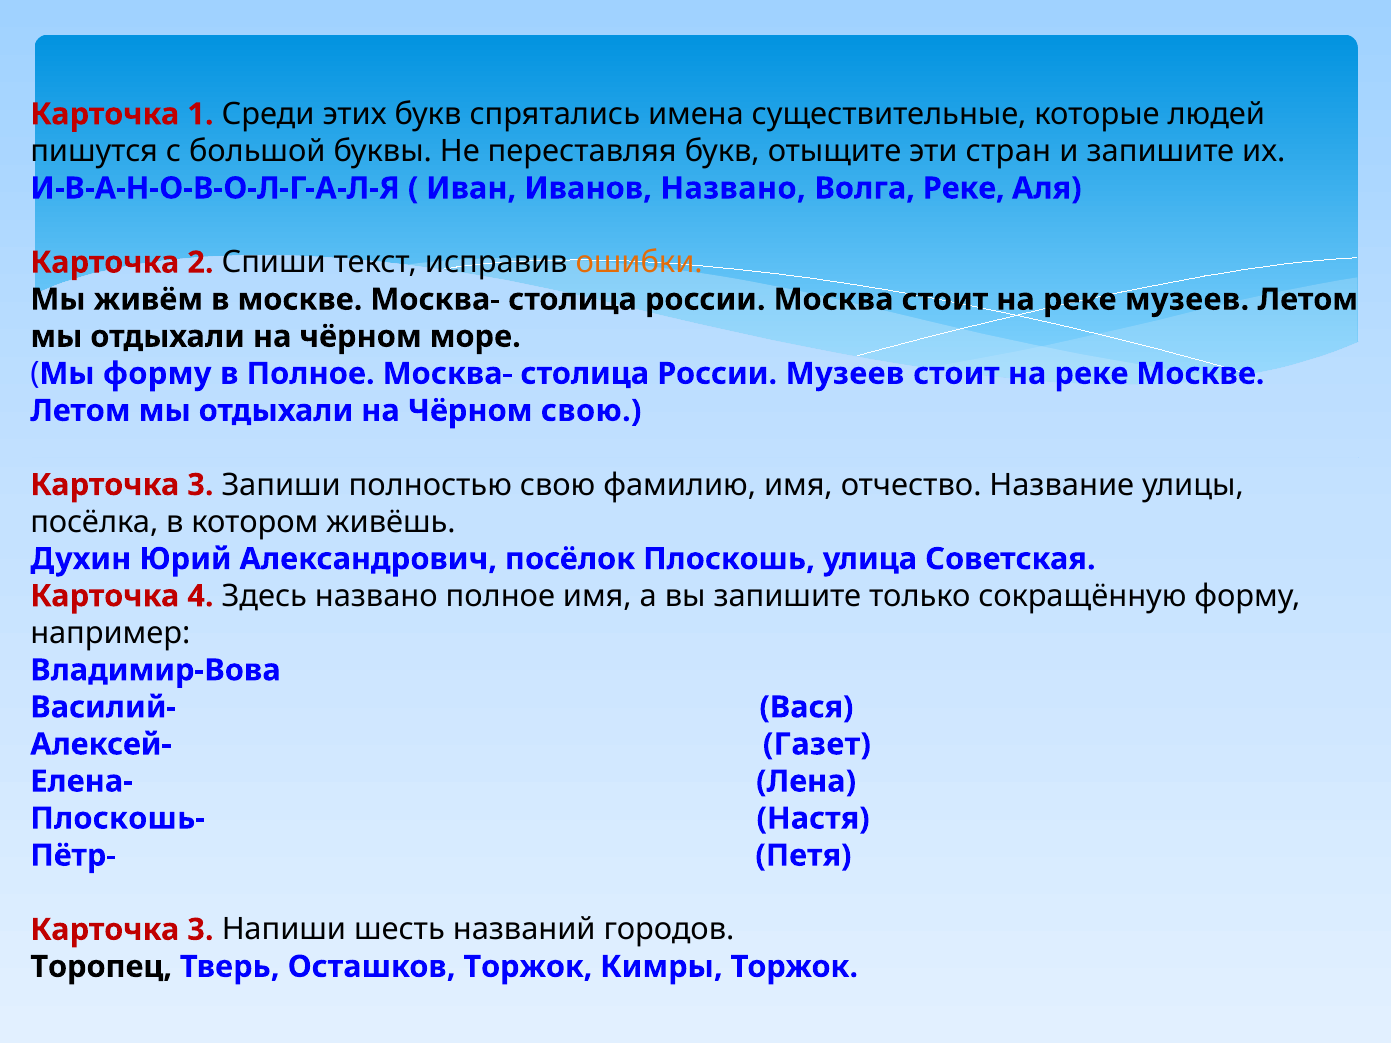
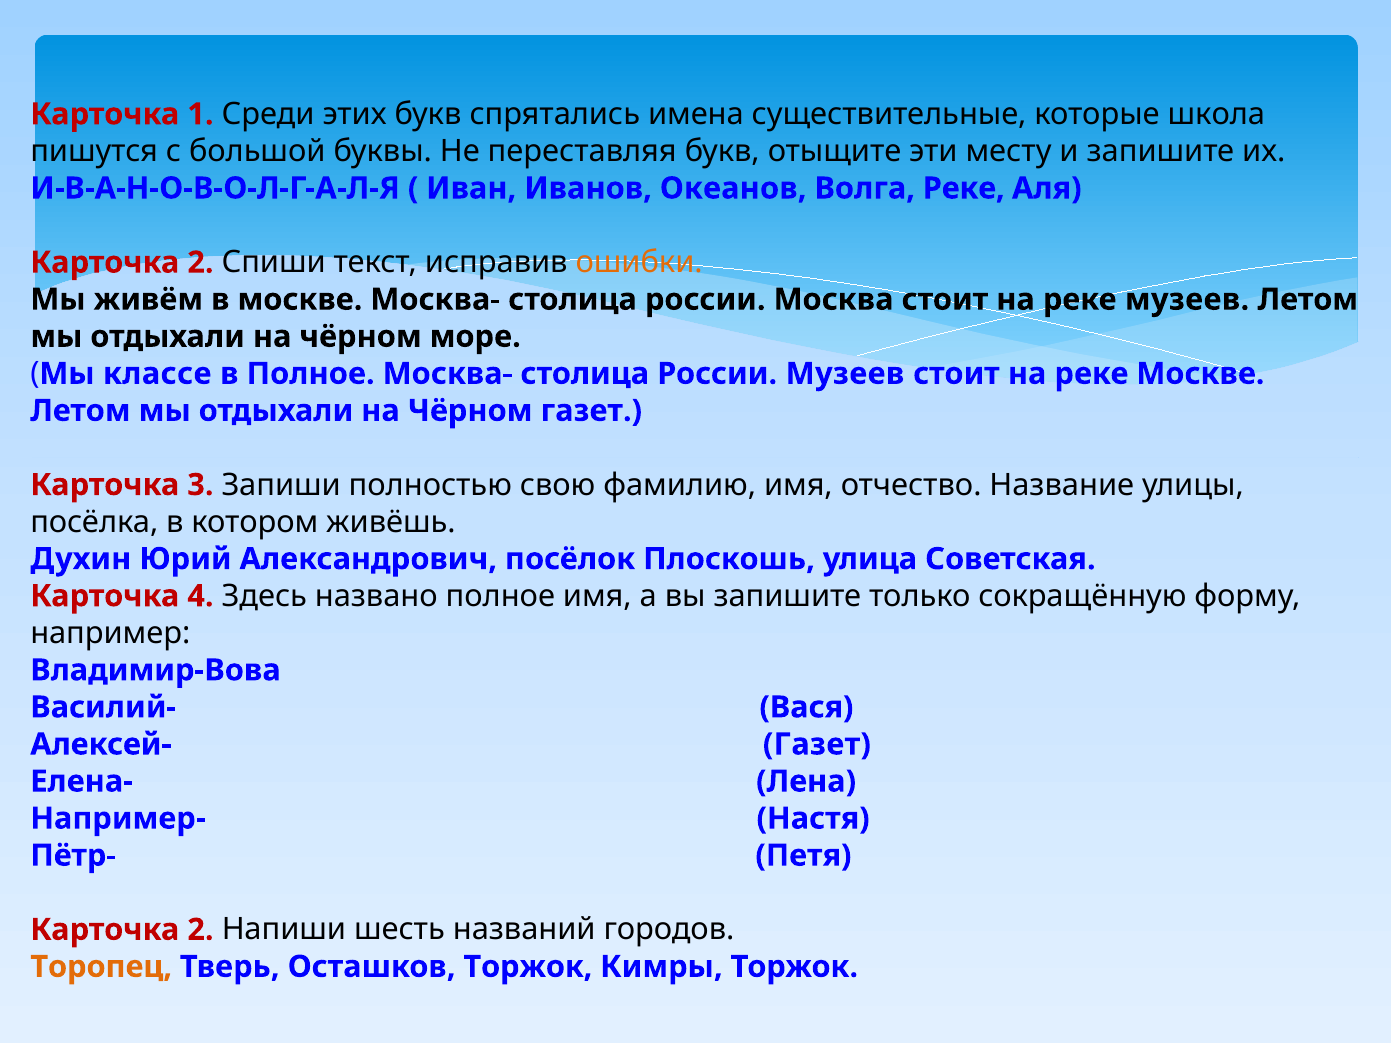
людей: людей -> школа (1216, 114)
стран: стран -> месту (1009, 151)
Иванов Названо: Названо -> Океанов (733, 188)
Мы форму: форму -> классе (157, 374)
Чёрном свою: свою -> газет (591, 411)
Плоскошь-: Плоскошь- -> Например- (118, 819)
3: 3 -> 2 (200, 930)
Торопец colour: black -> orange (101, 967)
